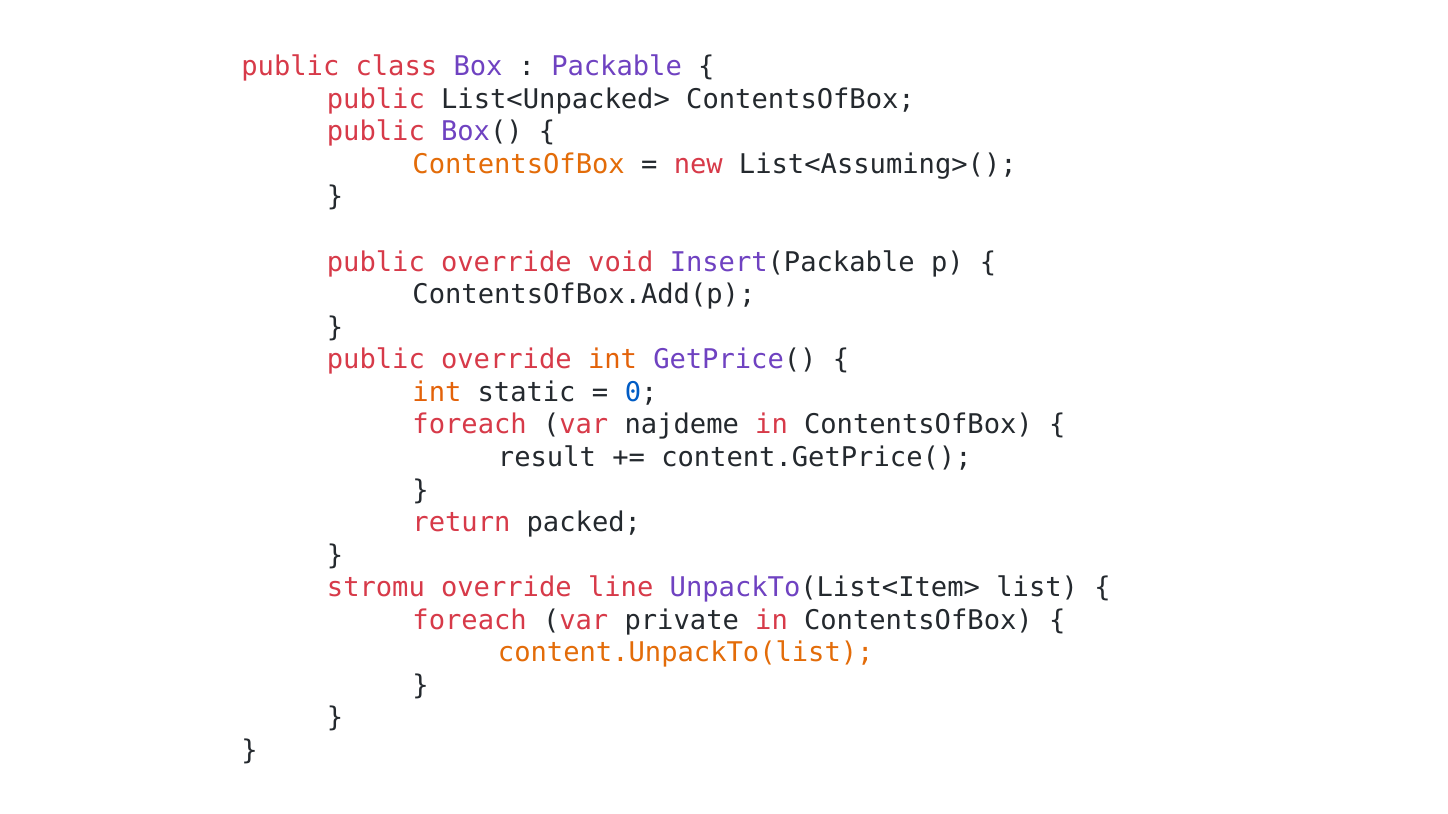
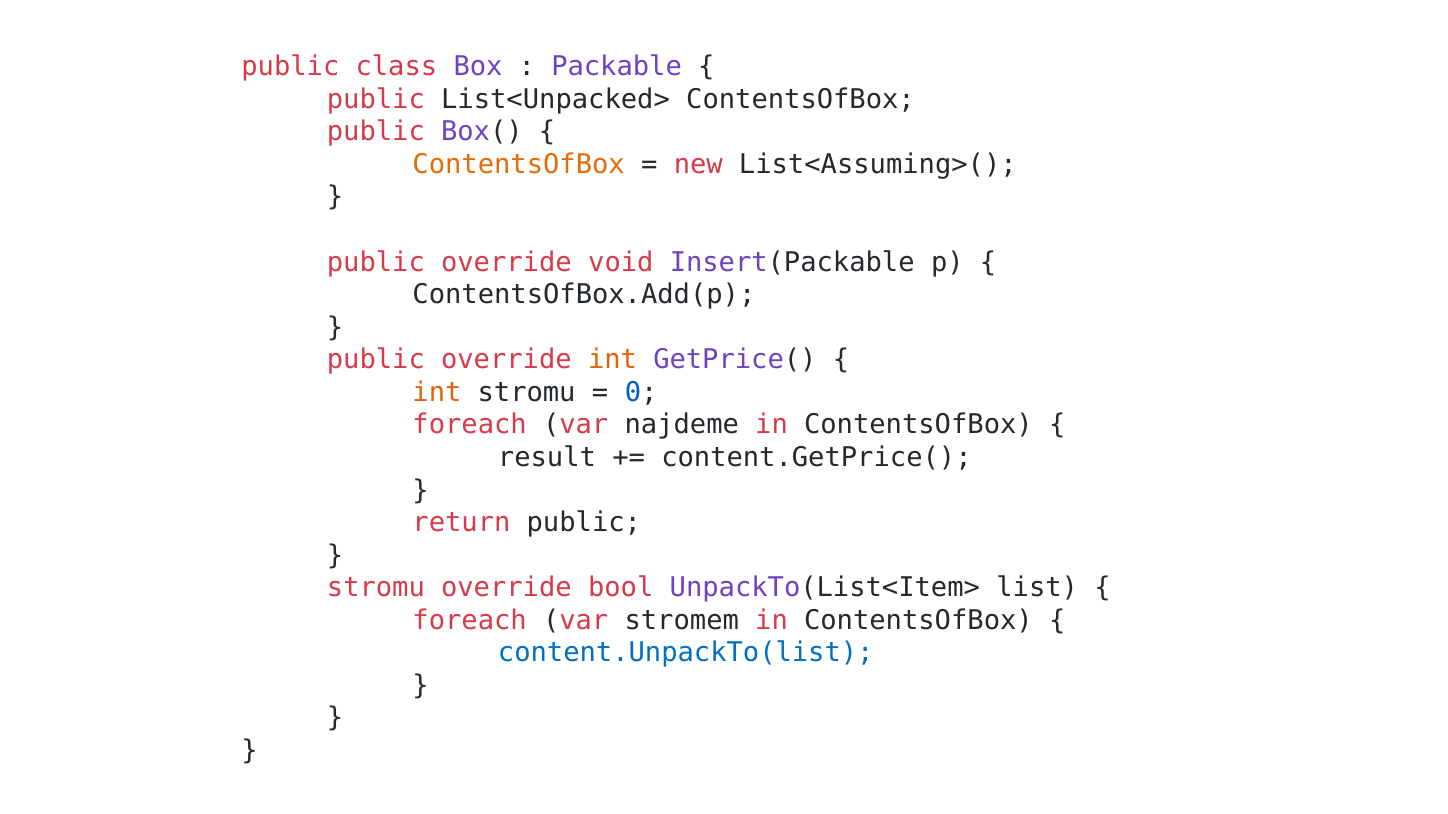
int static: static -> stromu (527, 393)
return packed: packed -> public (584, 523)
line: line -> bool (621, 588)
private: private -> stromem (682, 621)
content.UnpackTo(list colour: orange -> blue (686, 653)
